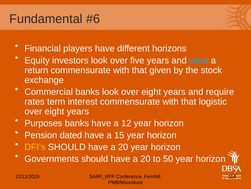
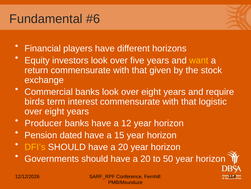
want colour: light blue -> yellow (199, 60)
rates: rates -> birds (34, 101)
Purposes: Purposes -> Producer (43, 123)
